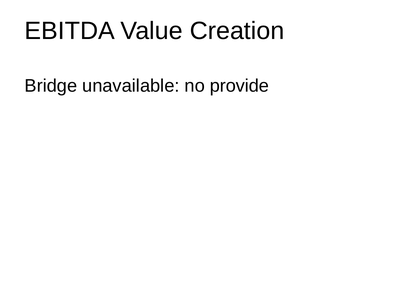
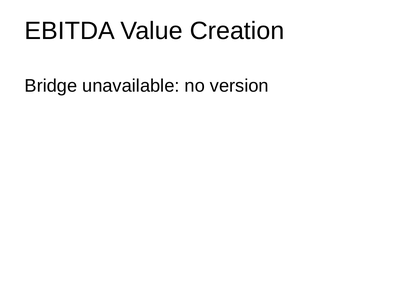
provide: provide -> version (239, 86)
